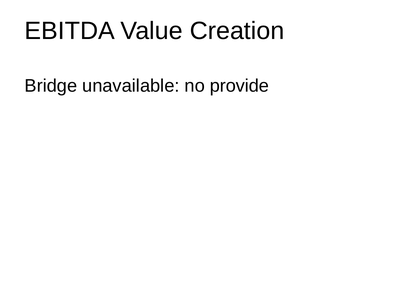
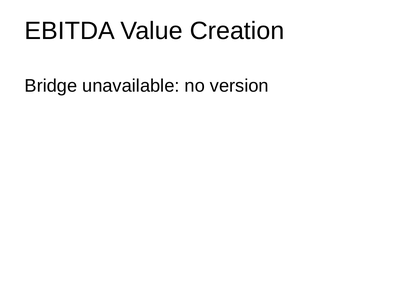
provide: provide -> version (239, 86)
